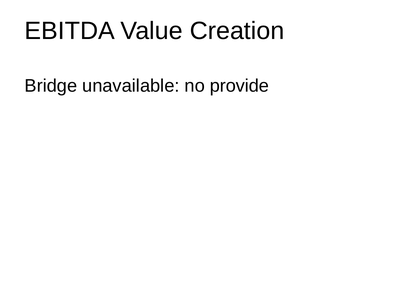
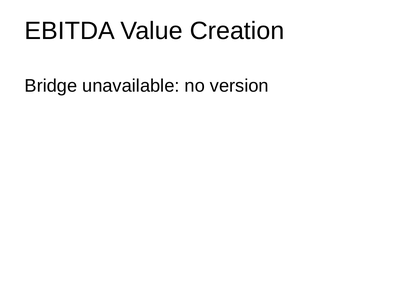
provide: provide -> version (239, 86)
